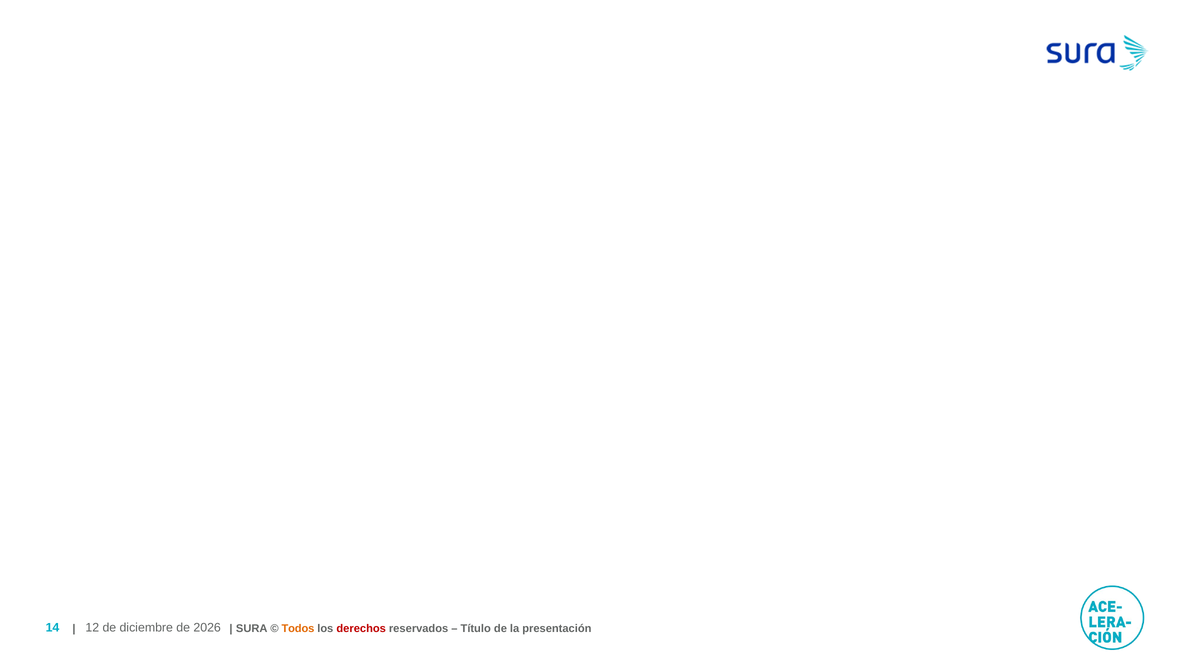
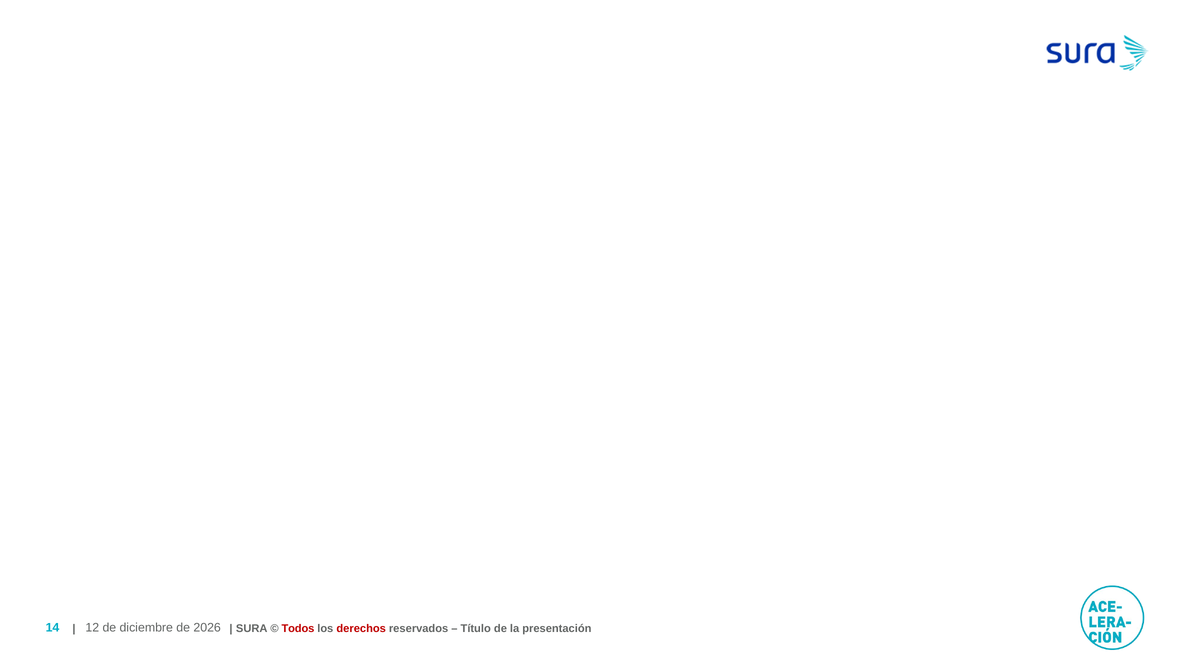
Todos colour: orange -> red (298, 628)
